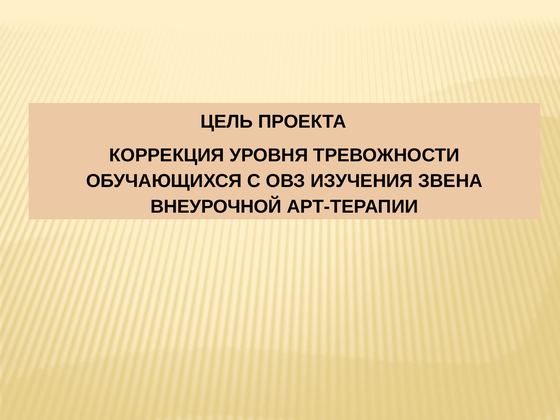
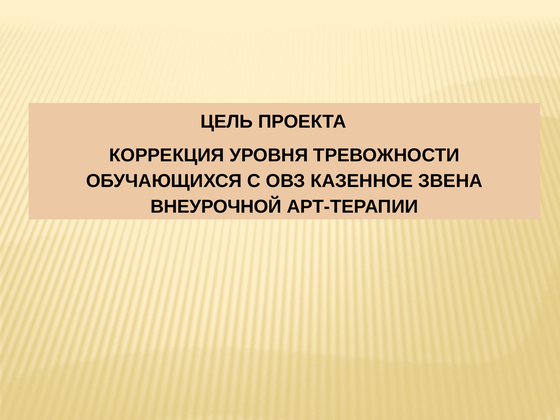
ИЗУЧЕНИЯ: ИЗУЧЕНИЯ -> КАЗЕННОЕ (362, 181)
